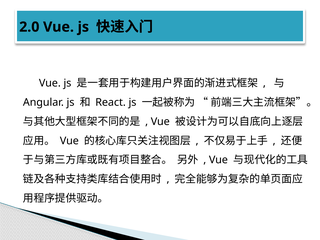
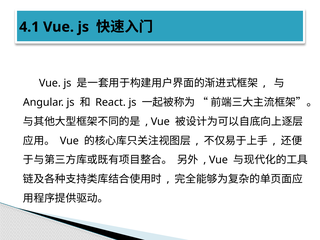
2.0: 2.0 -> 4.1 (29, 27)
